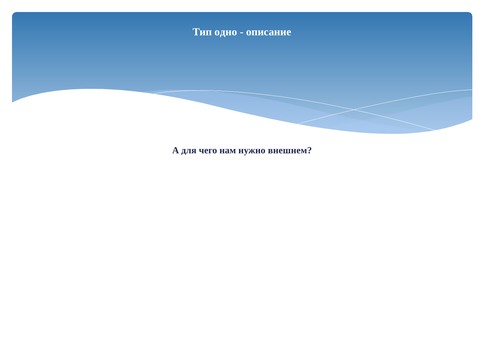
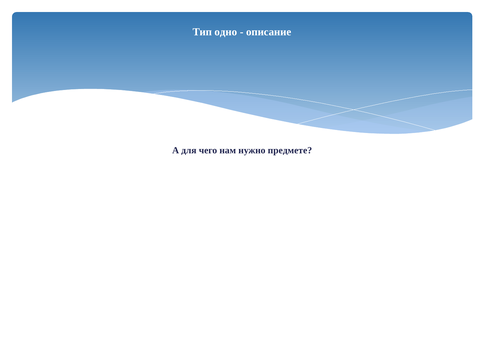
внешнем: внешнем -> предмете (290, 150)
